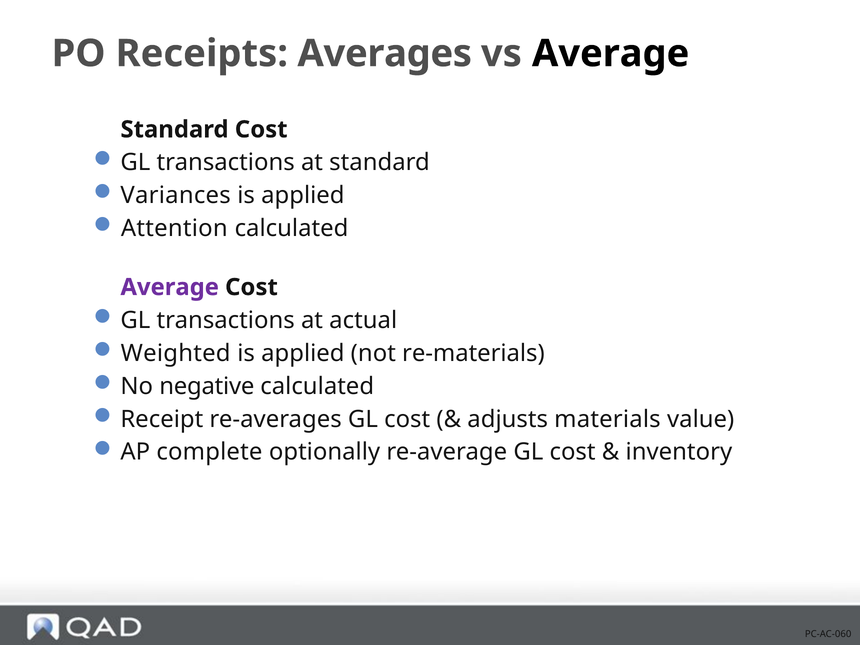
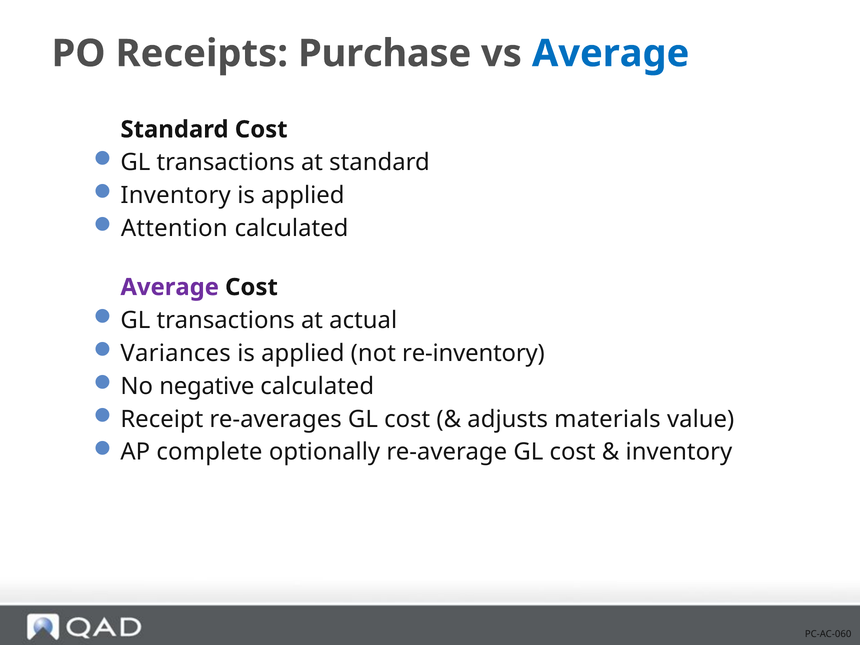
Averages: Averages -> Purchase (385, 54)
Average colour: black -> blue (611, 54)
Variances: Variances -> Inventory (176, 195)
Weighted: Weighted -> Variances (176, 353)
re-materials: re-materials -> re-inventory (473, 353)
